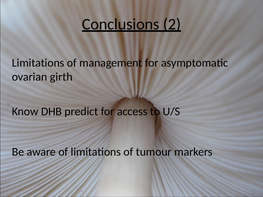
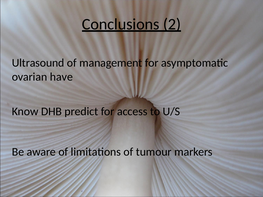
Limitations: Limitations -> Ultrasound (38, 63)
girth: girth -> have (61, 77)
